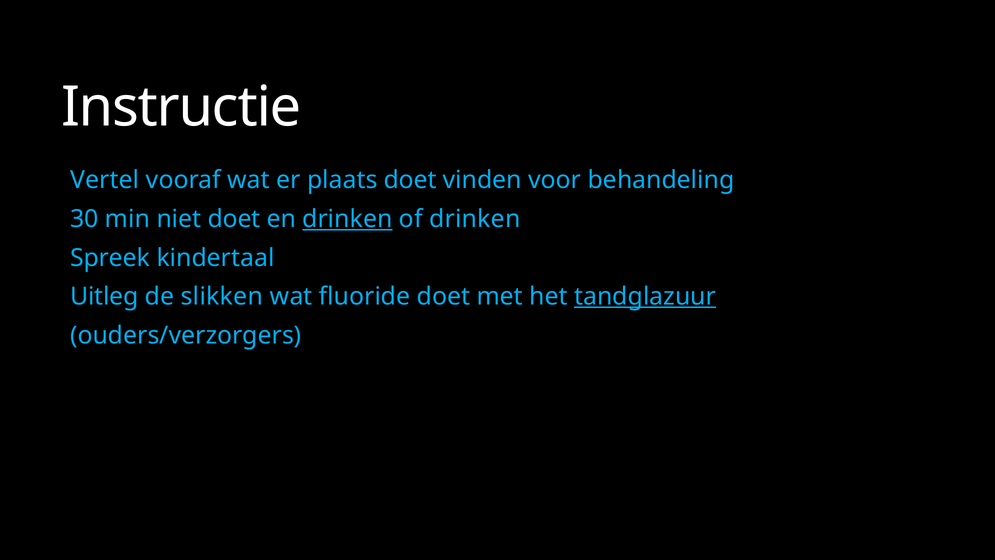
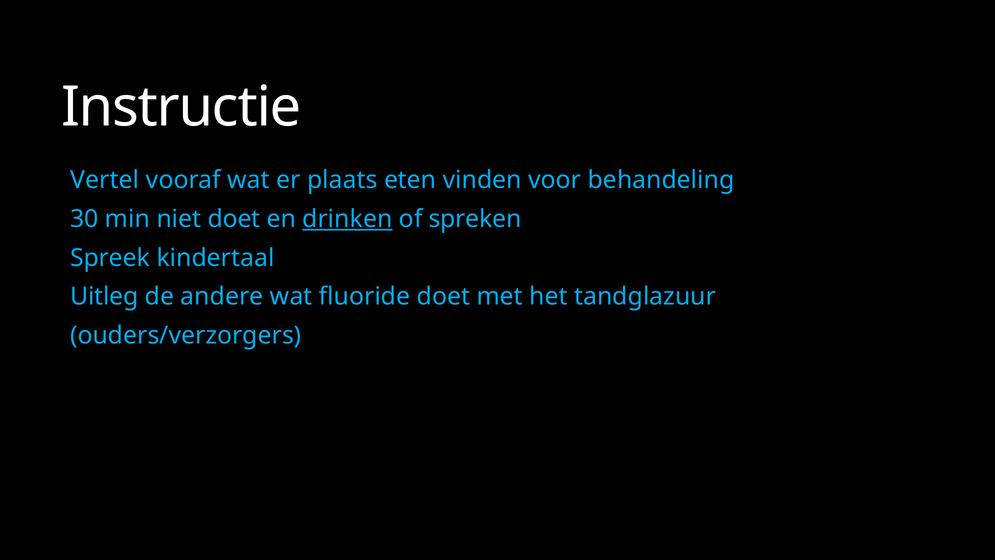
plaats doet: doet -> eten (410, 180)
of drinken: drinken -> spreken (475, 219)
slikken: slikken -> andere (222, 297)
tandglazuur underline: present -> none (645, 297)
